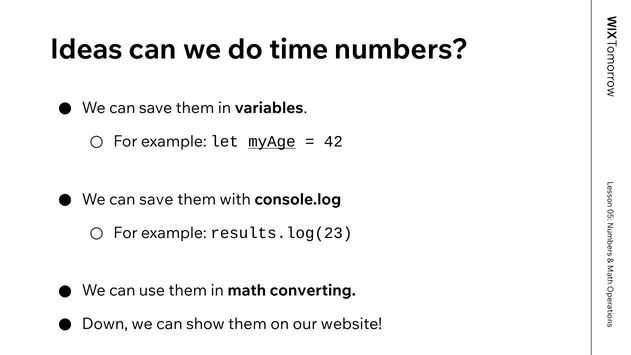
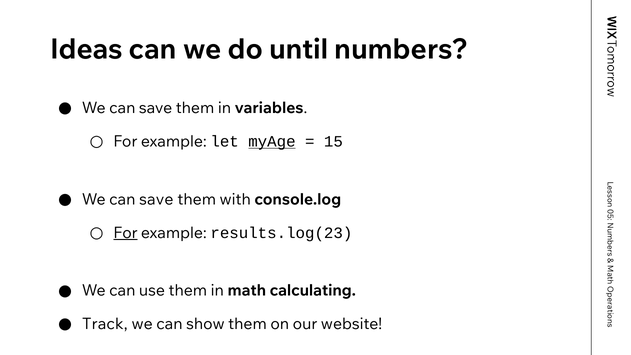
time: time -> until (299, 49)
42: 42 -> 15 (333, 141)
For underline: none -> present (125, 233)
converting: converting -> calculating (313, 291)
Down: Down -> Track (105, 324)
